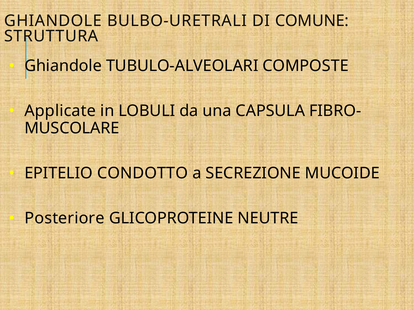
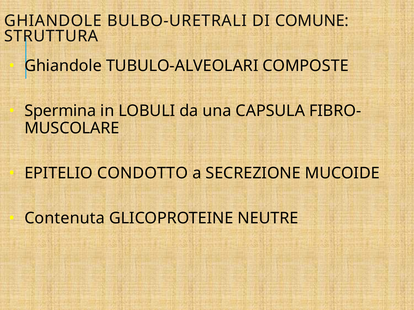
Applicate: Applicate -> Spermina (60, 111)
Posteriore: Posteriore -> Contenuta (65, 218)
